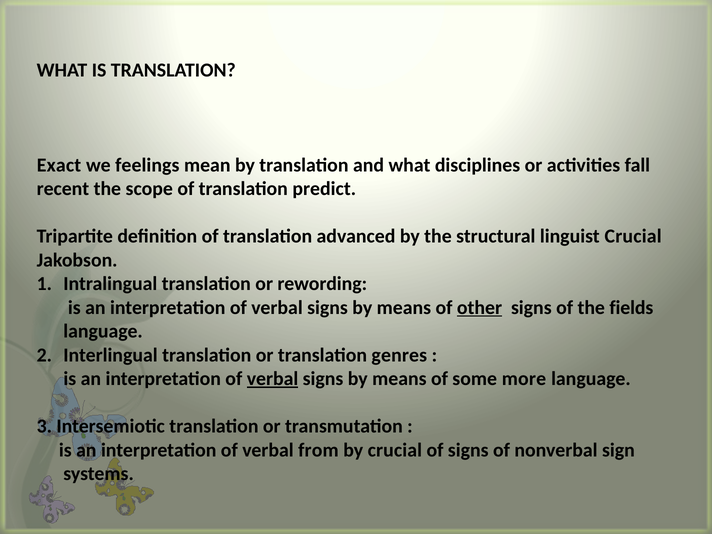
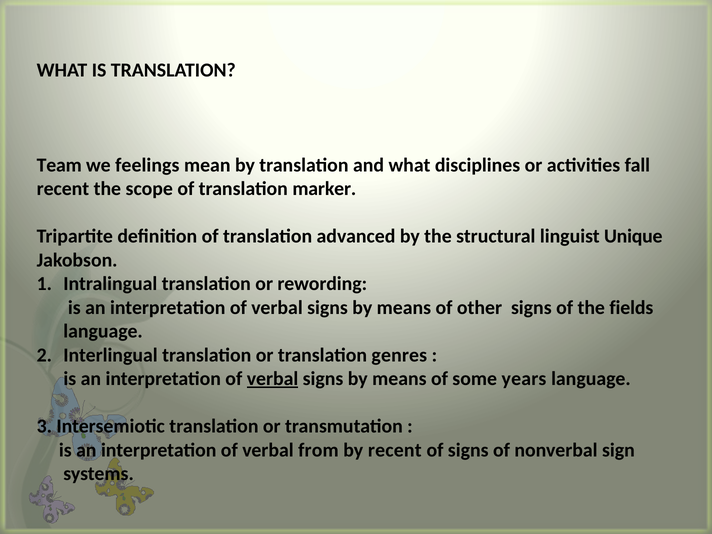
Exact: Exact -> Team (59, 165)
predict: predict -> marker (324, 189)
linguist Crucial: Crucial -> Unique (633, 236)
other underline: present -> none (479, 308)
more: more -> years (524, 379)
by crucial: crucial -> recent (395, 450)
